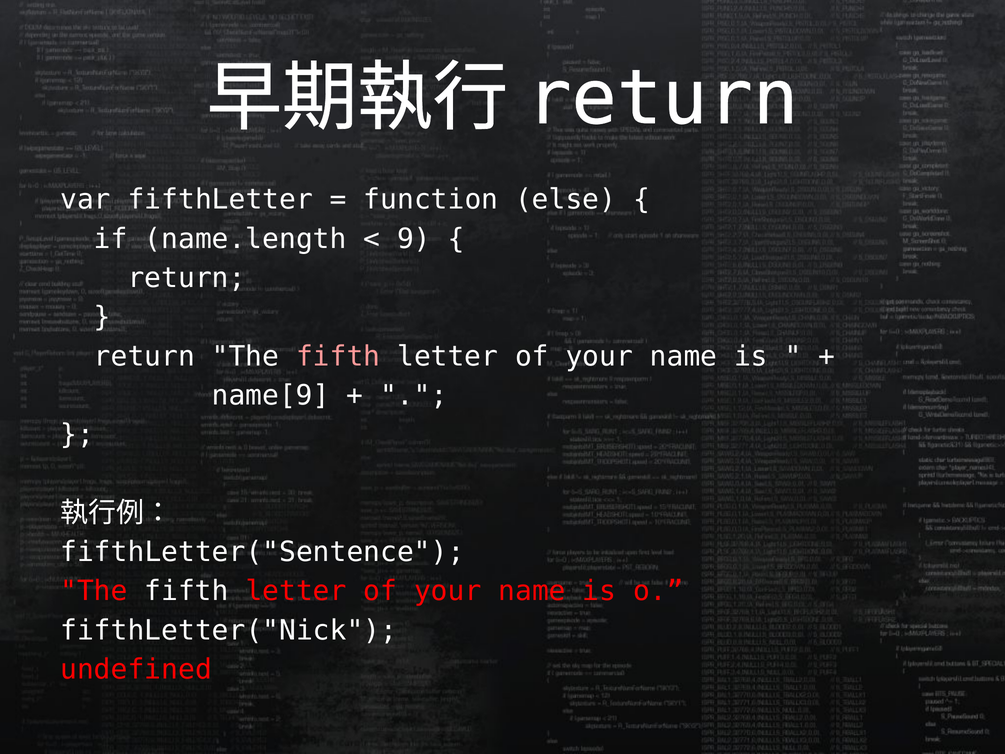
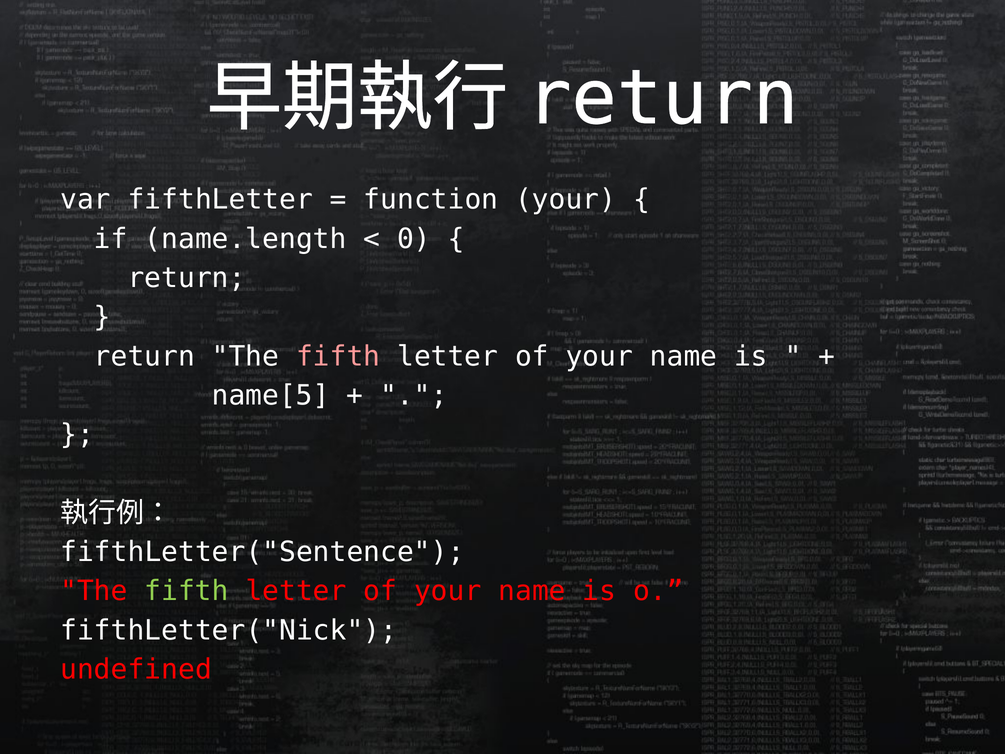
function else: else -> your (566, 200)
9: 9 -> 0 (414, 239)
name[9: name[9 -> name[5 (271, 395)
fifth colour: white -> light green (187, 591)
